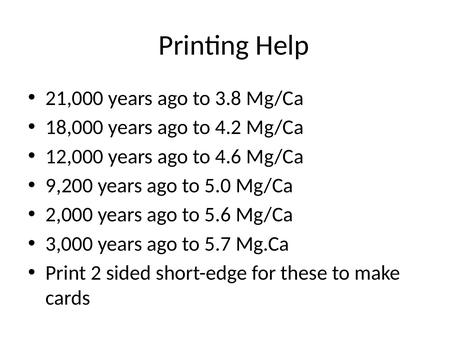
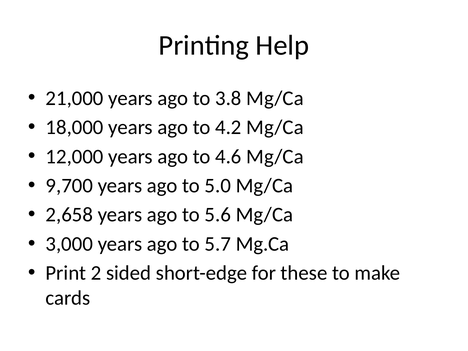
9,200: 9,200 -> 9,700 (69, 186)
2,000: 2,000 -> 2,658 (69, 215)
